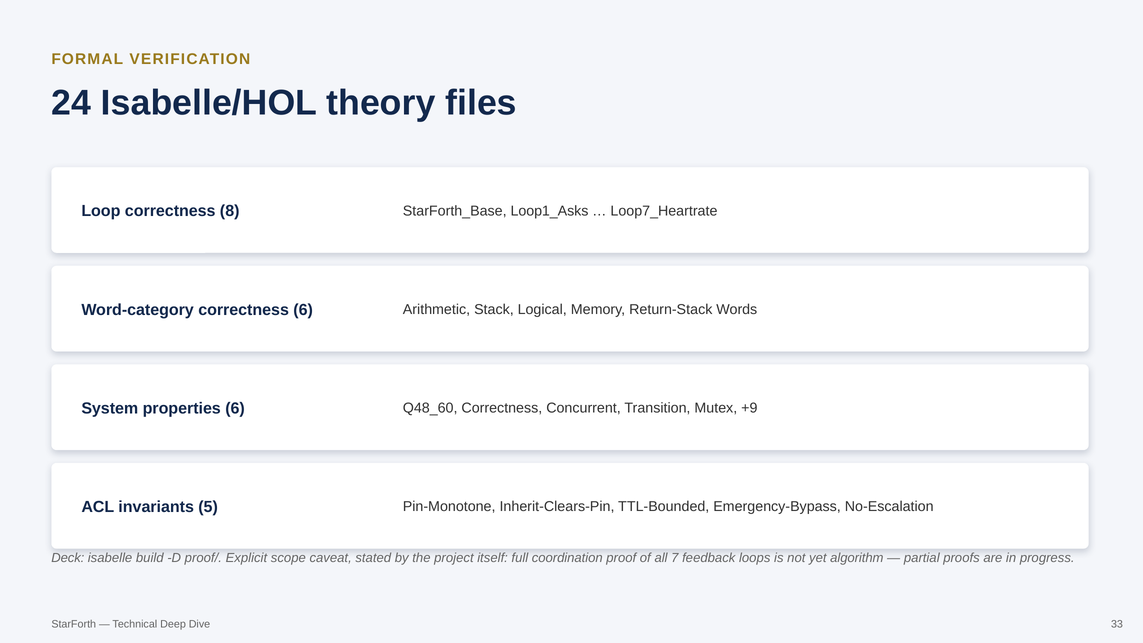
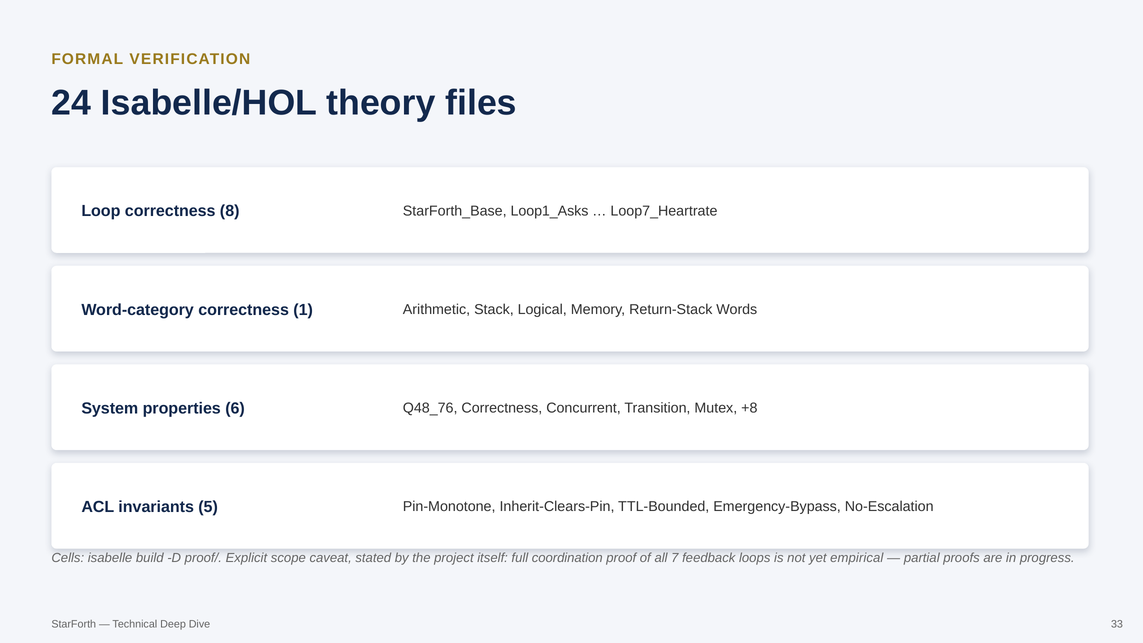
correctness 6: 6 -> 1 (303, 310)
Q48_60: Q48_60 -> Q48_76 (430, 408)
+9: +9 -> +8 (749, 408)
Deck: Deck -> Cells (68, 558)
algorithm: algorithm -> empirical (857, 558)
